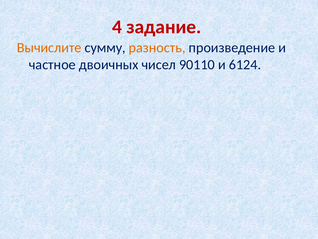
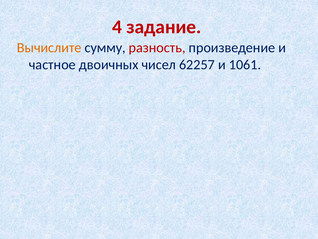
разность colour: orange -> red (157, 48)
90110: 90110 -> 62257 (197, 65)
6124: 6124 -> 1061 (245, 65)
